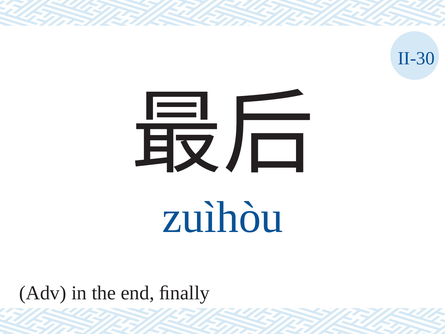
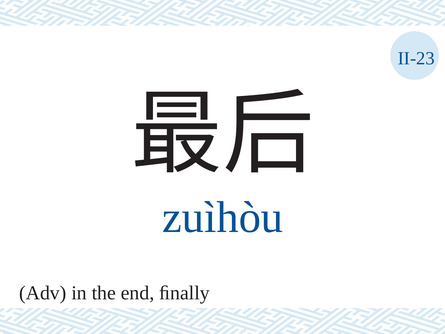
II-30: II-30 -> II-23 (416, 58)
